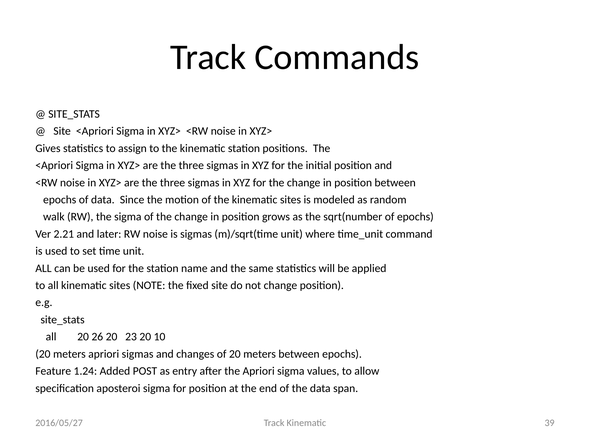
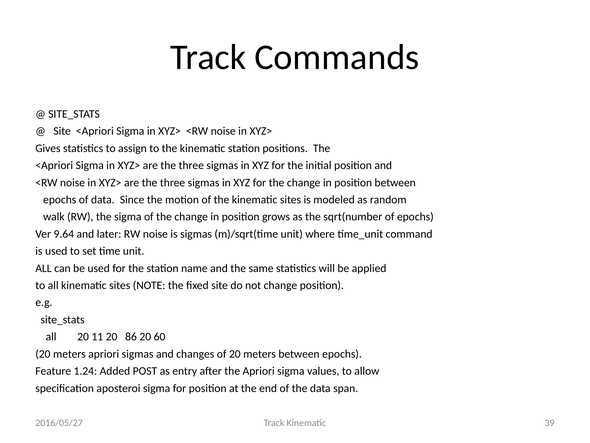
2.21: 2.21 -> 9.64 (64, 234)
26: 26 -> 11 (97, 336)
23: 23 -> 86 (131, 336)
10: 10 -> 60 (160, 336)
